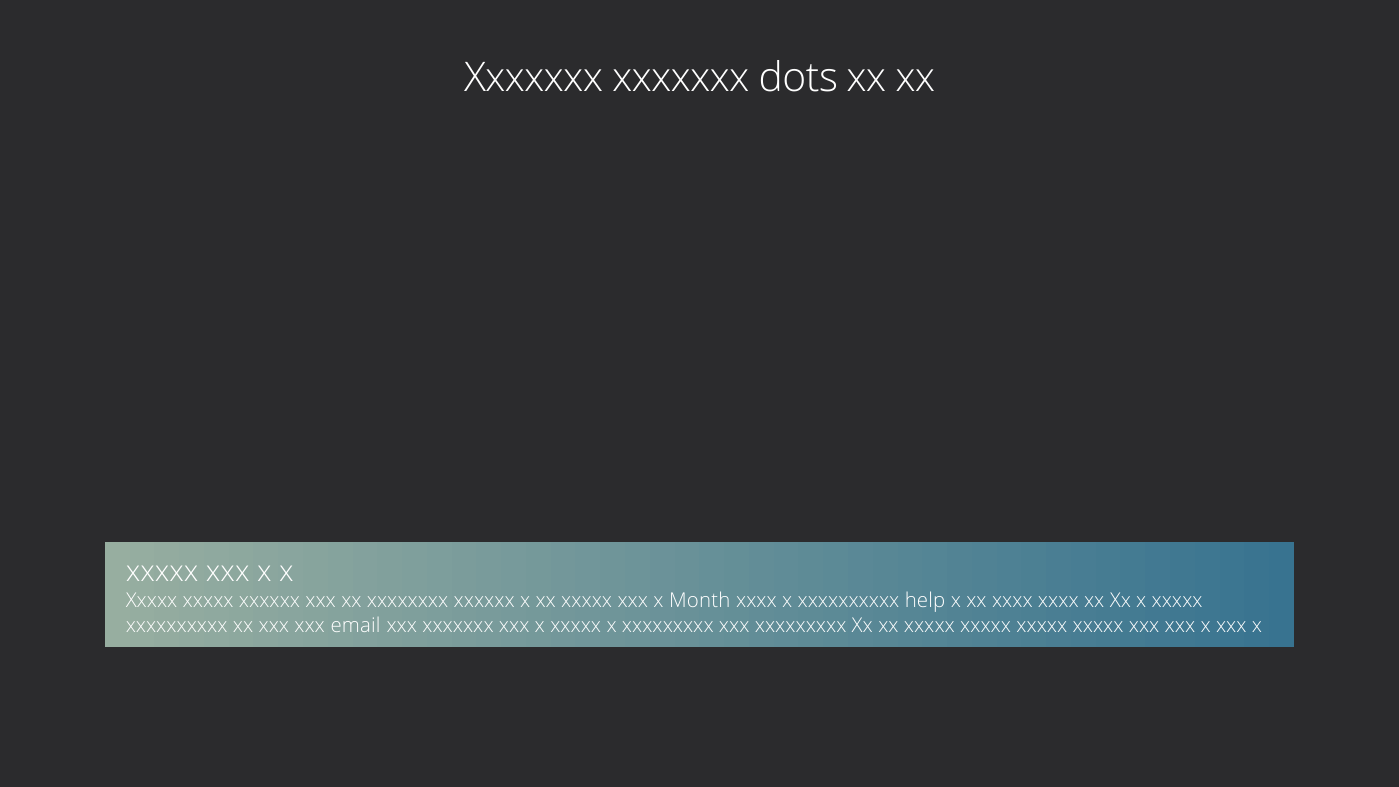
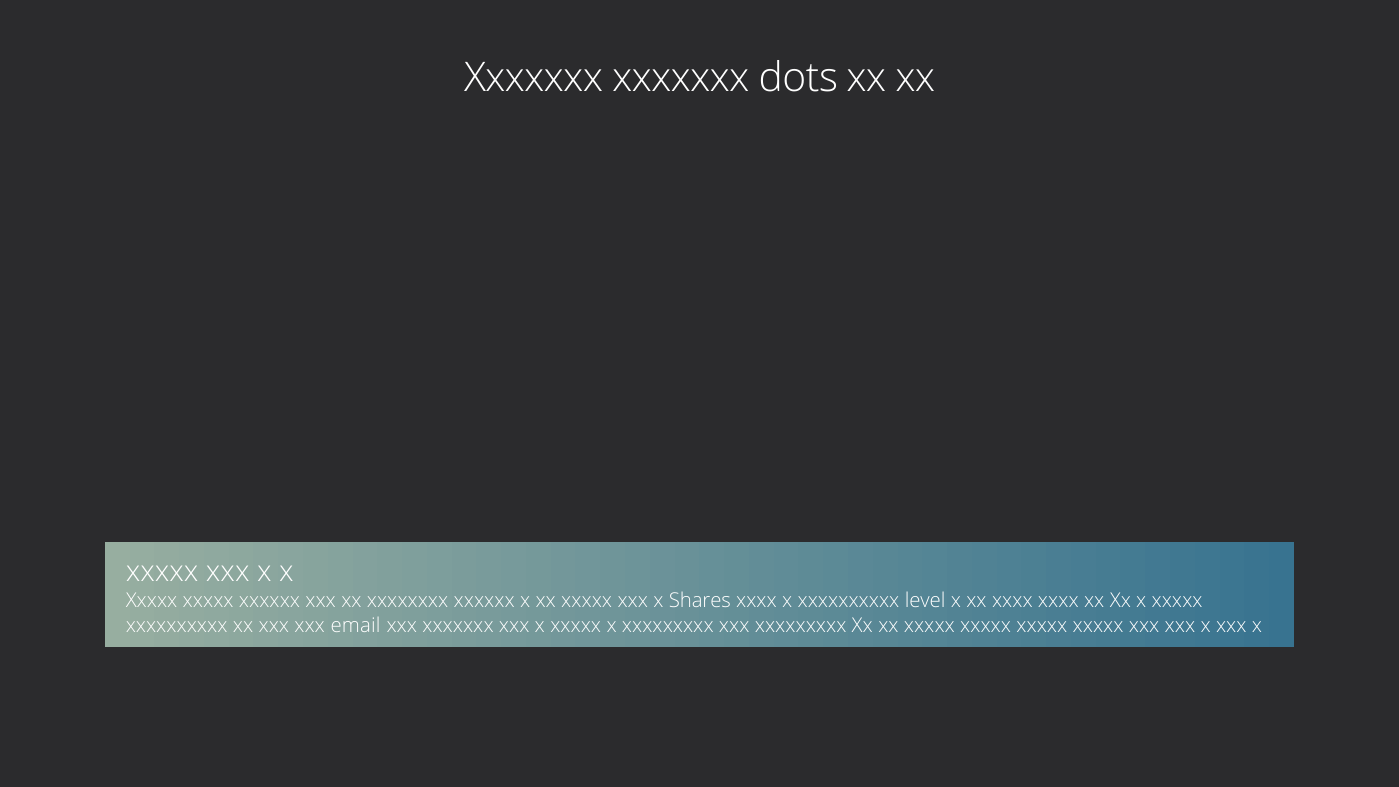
Month: Month -> Shares (700, 601)
help: help -> level (925, 601)
